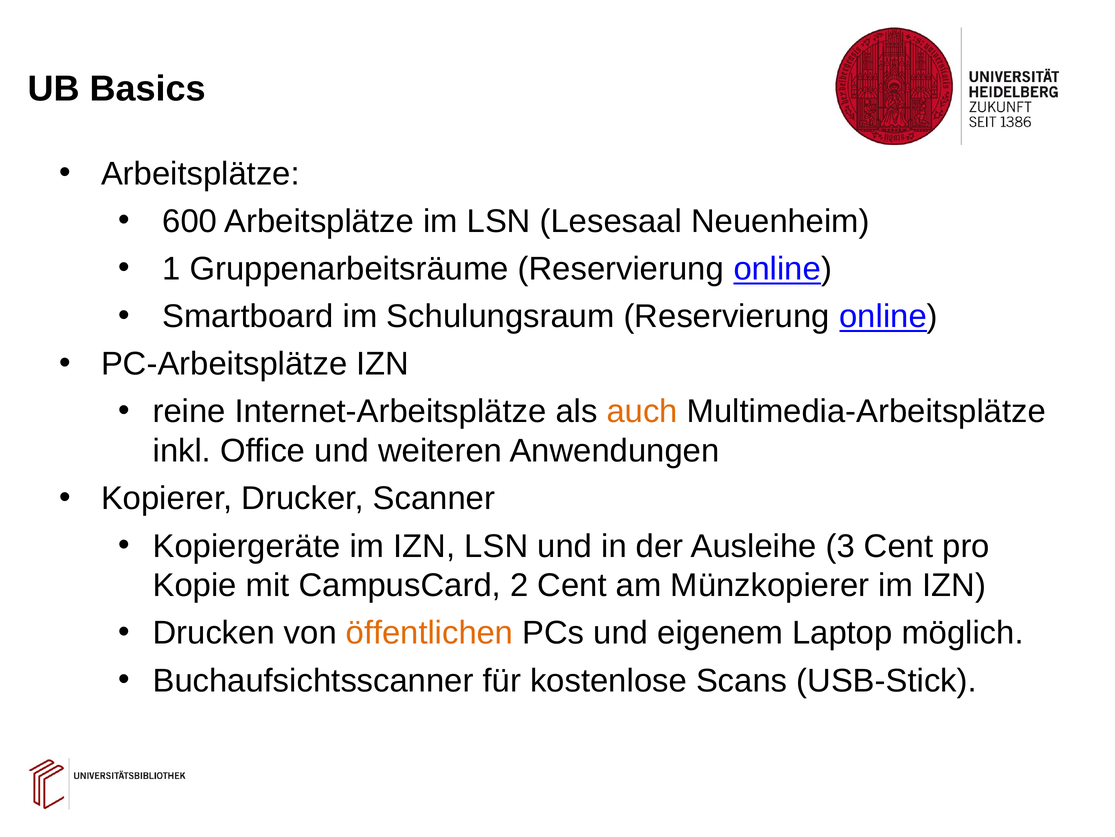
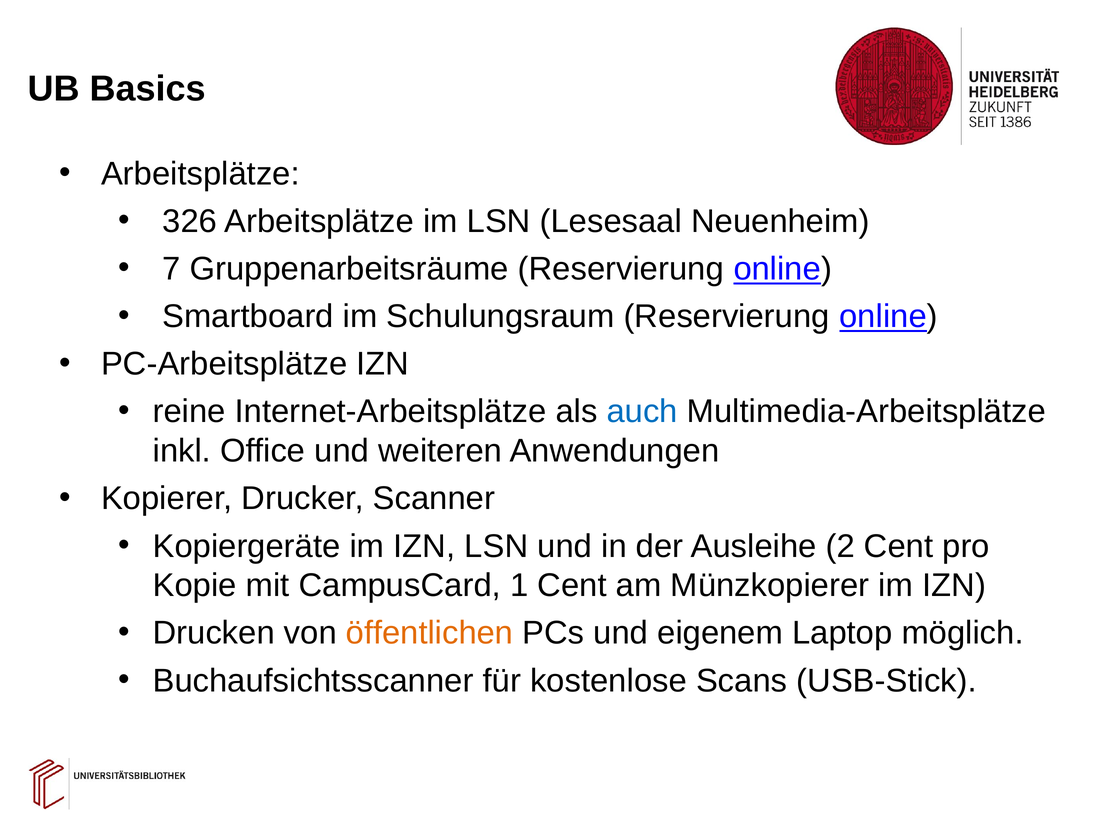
600: 600 -> 326 (190, 221)
1: 1 -> 7 (171, 269)
auch colour: orange -> blue (642, 411)
3: 3 -> 2 (840, 546)
2: 2 -> 1 (519, 585)
